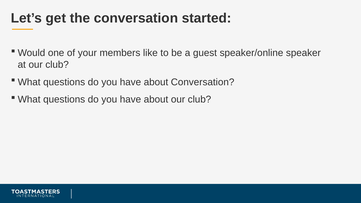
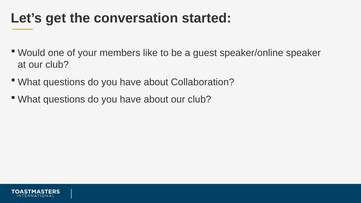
about Conversation: Conversation -> Collaboration (203, 82)
